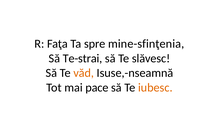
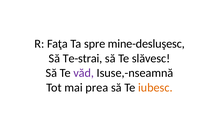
mine-sfinţenia: mine-sfinţenia -> mine-desluşesc (146, 44)
văd colour: orange -> purple (84, 73)
pace: pace -> prea (97, 88)
